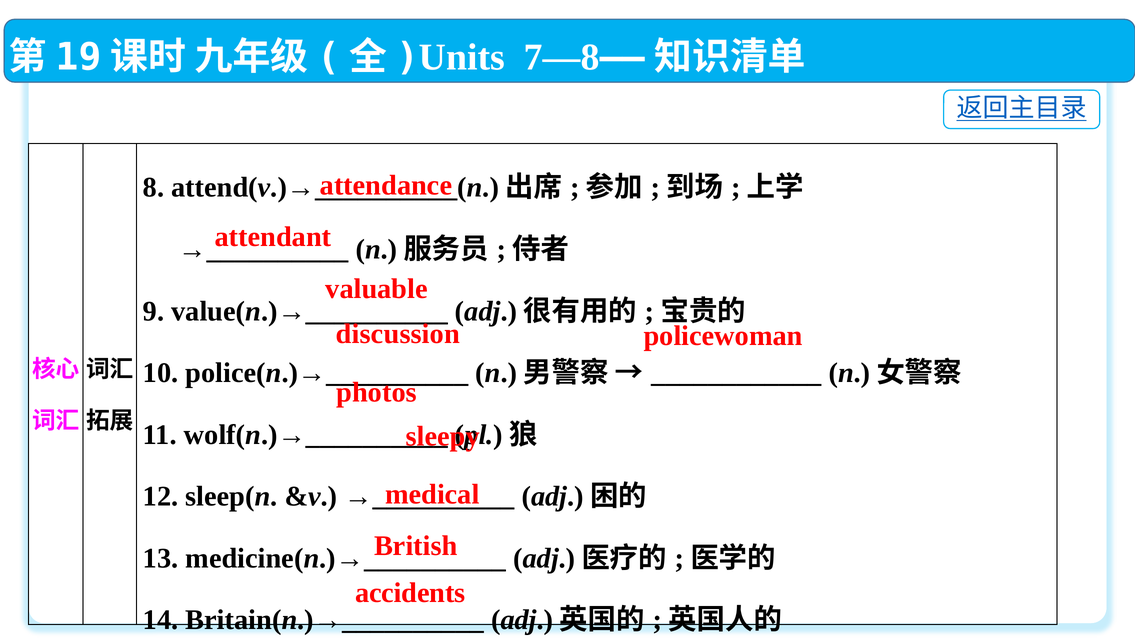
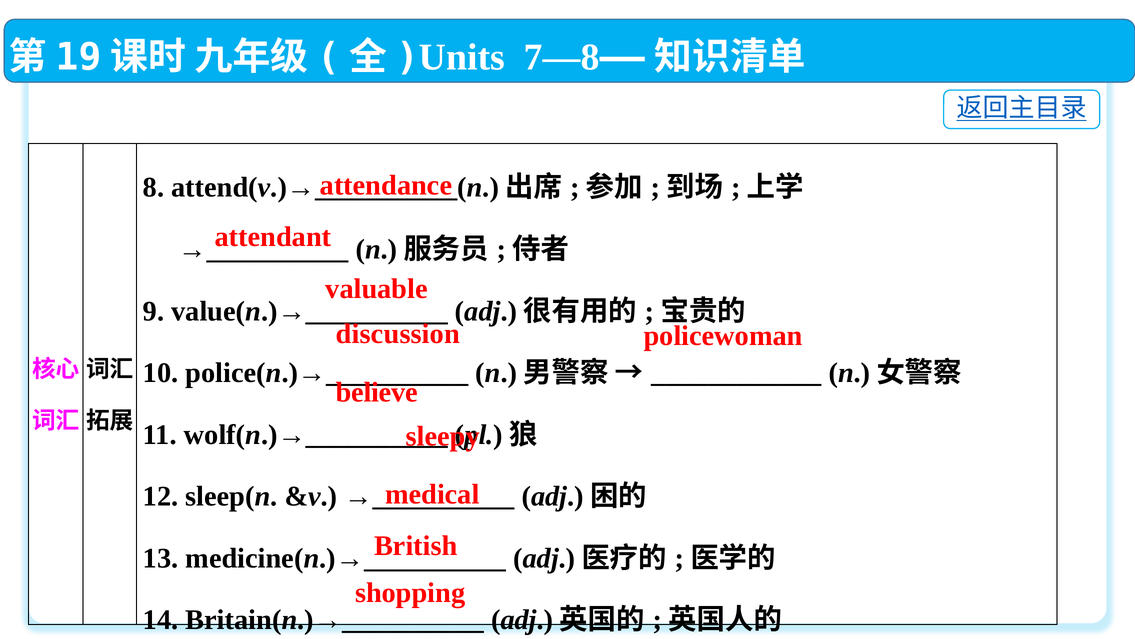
photos: photos -> believe (377, 392)
accidents: accidents -> shopping (410, 592)
